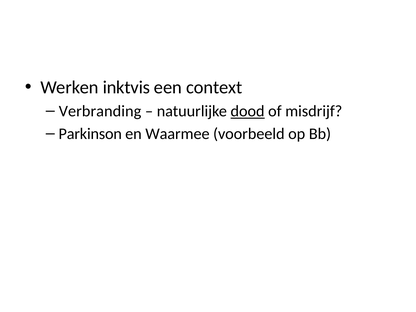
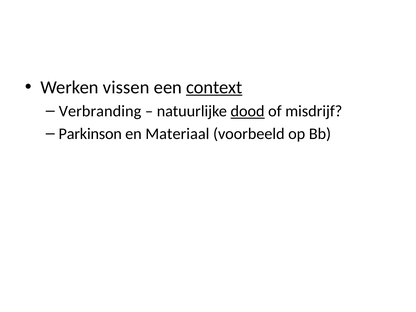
inktvis: inktvis -> vissen (126, 87)
context underline: none -> present (214, 87)
Waarmee: Waarmee -> Materiaal (177, 134)
